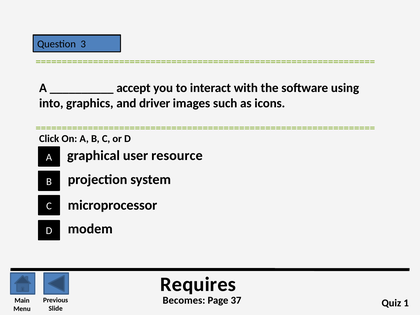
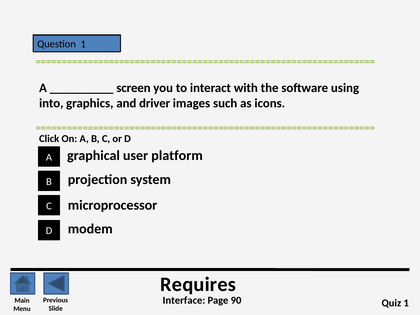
Question 3: 3 -> 1 (83, 44)
accept: accept -> screen (133, 88)
resource: resource -> platform (177, 156)
Becomes: Becomes -> Interface (184, 300)
37: 37 -> 90 (236, 300)
